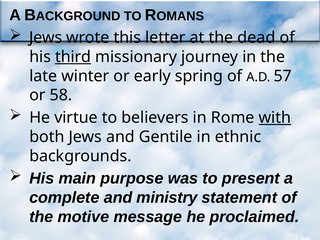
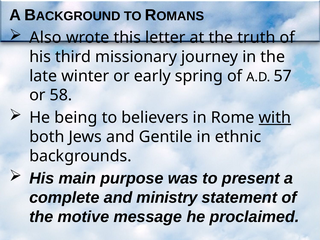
Jews: Jews -> Also (46, 38)
dead: dead -> truth (256, 38)
third underline: present -> none (73, 57)
virtue: virtue -> being (76, 118)
